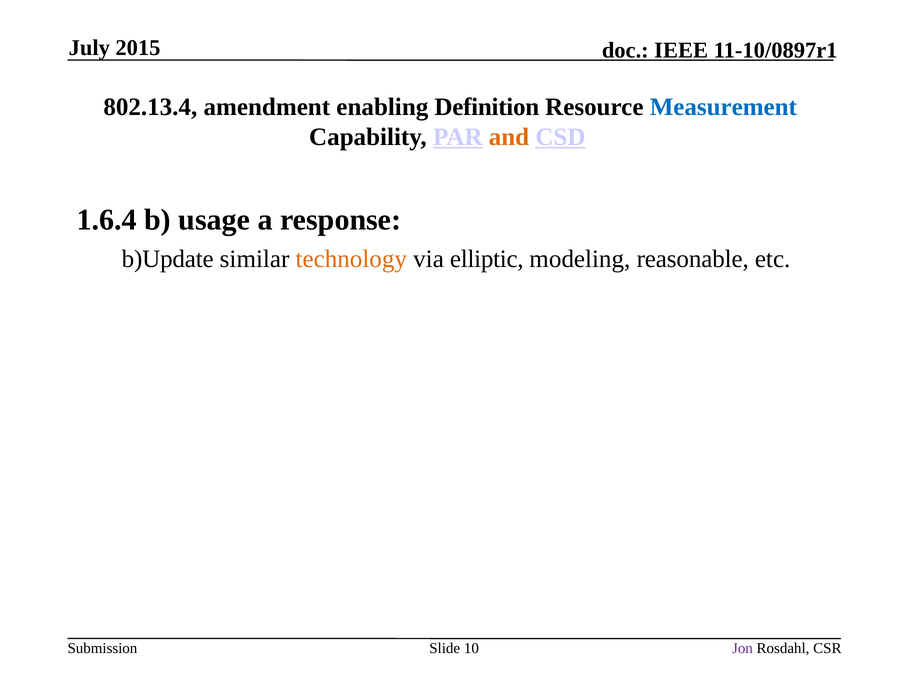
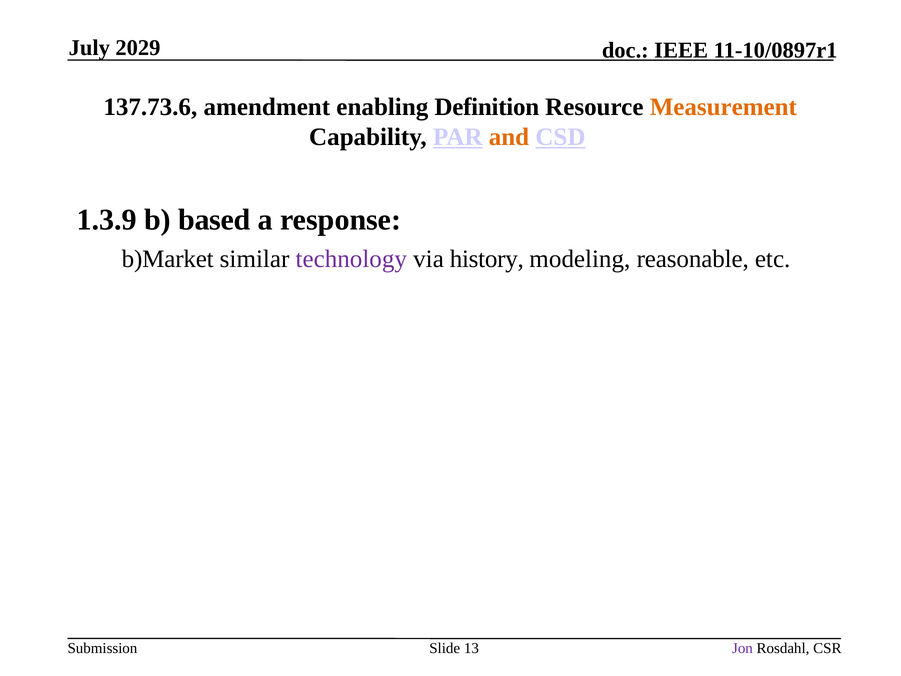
2015: 2015 -> 2029 (138, 48)
802.13.4: 802.13.4 -> 137.73.6 (150, 107)
Measurement colour: blue -> orange (723, 107)
1.6.4: 1.6.4 -> 1.3.9 (107, 220)
usage: usage -> based (214, 220)
b)Update: b)Update -> b)Market (168, 259)
technology colour: orange -> purple (351, 259)
elliptic: elliptic -> history (487, 259)
10: 10 -> 13 (471, 648)
